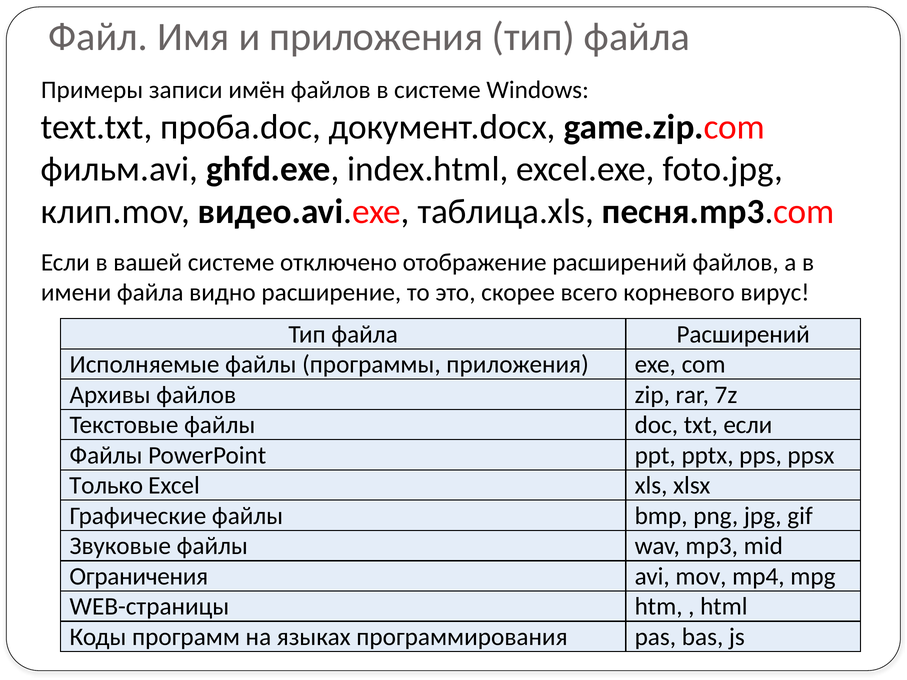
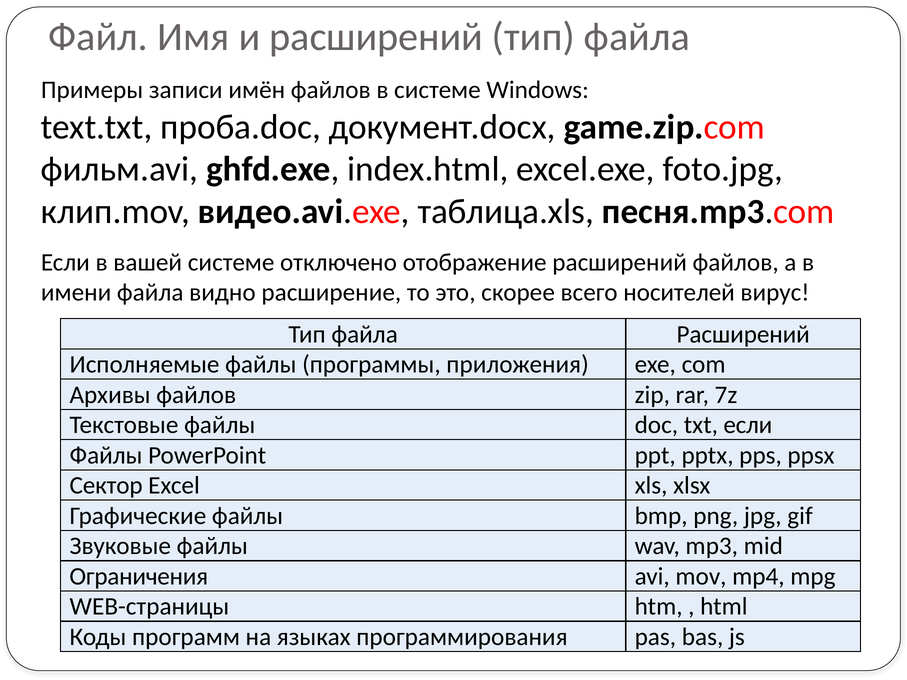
и приложения: приложения -> расширений (376, 37)
корневого: корневого -> носителей (679, 293)
Только: Только -> Сектор (106, 486)
